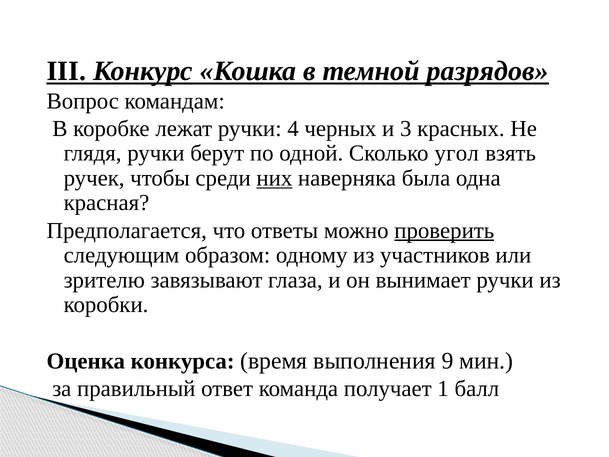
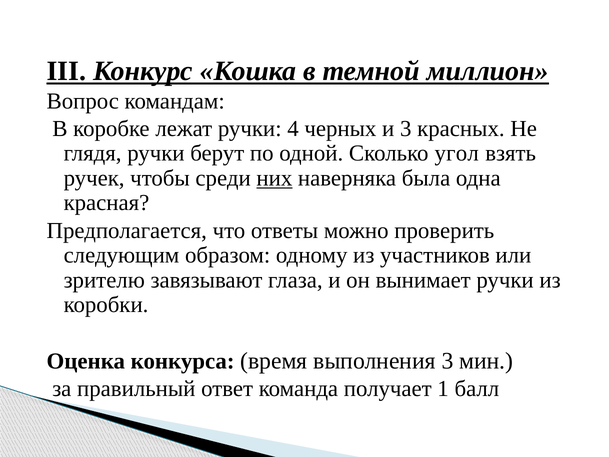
разрядов: разрядов -> миллион (488, 71)
проверить underline: present -> none (444, 230)
выполнения 9: 9 -> 3 (447, 361)
